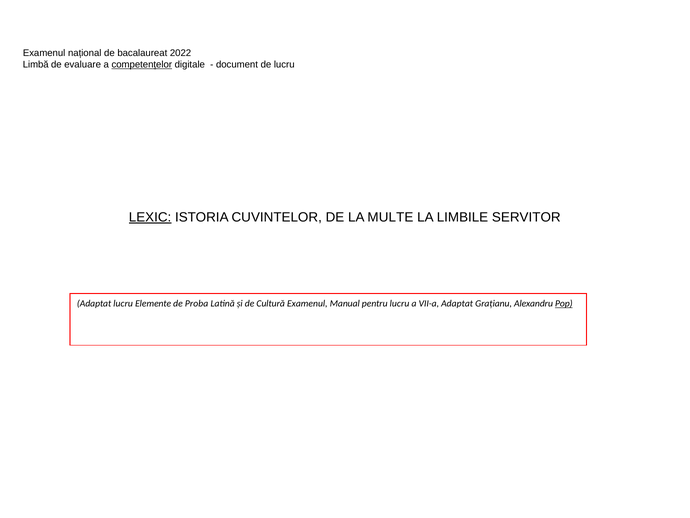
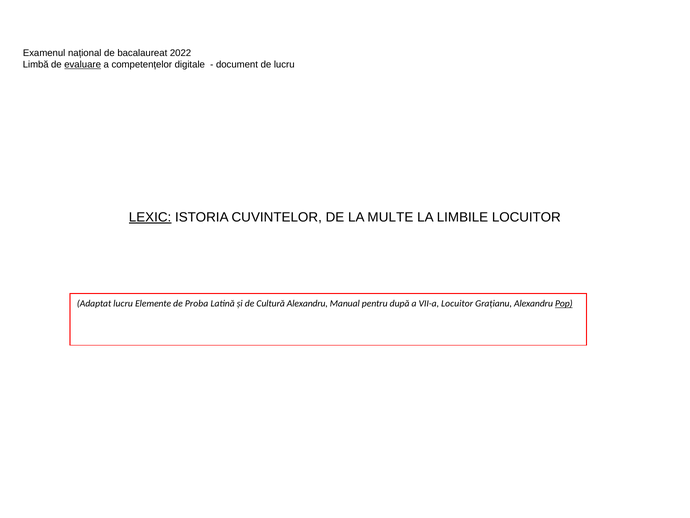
evaluare underline: none -> present (83, 65)
competențelor underline: present -> none (142, 65)
LIMBILE SERVITOR: SERVITOR -> LOCUITOR (526, 217)
Cultură Examenul: Examenul -> Alexandru (307, 303)
pentru lucru: lucru -> după (400, 303)
VII-a Adaptat: Adaptat -> Locuitor (457, 303)
